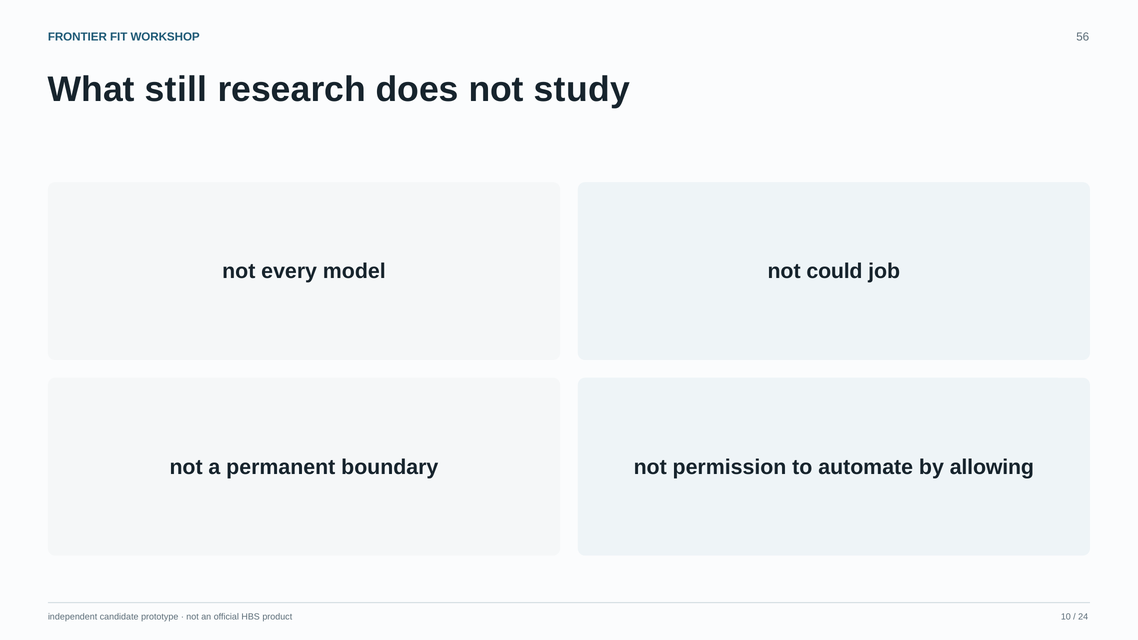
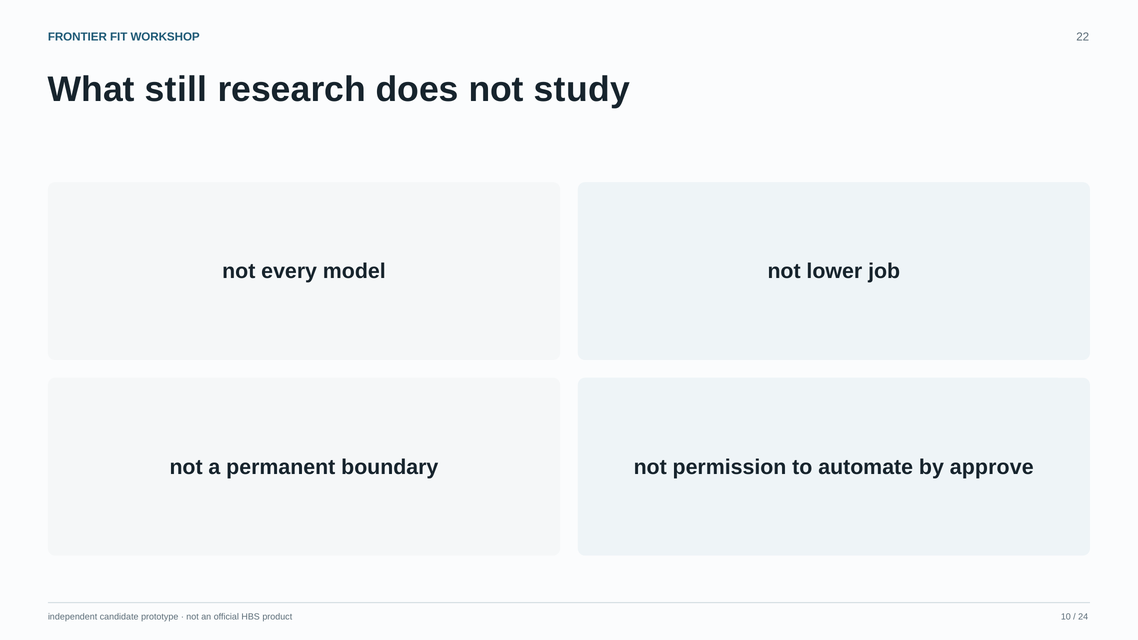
56: 56 -> 22 (1083, 37)
could: could -> lower (834, 271)
allowing: allowing -> approve (992, 467)
